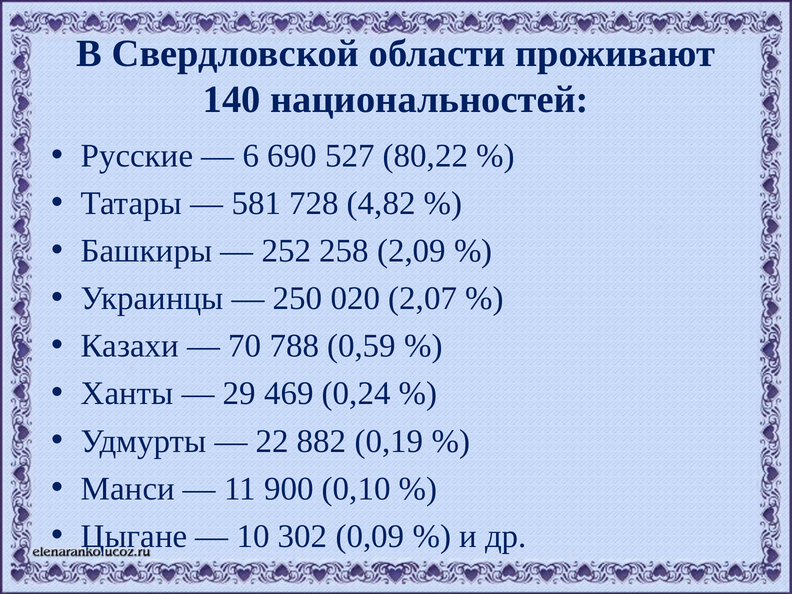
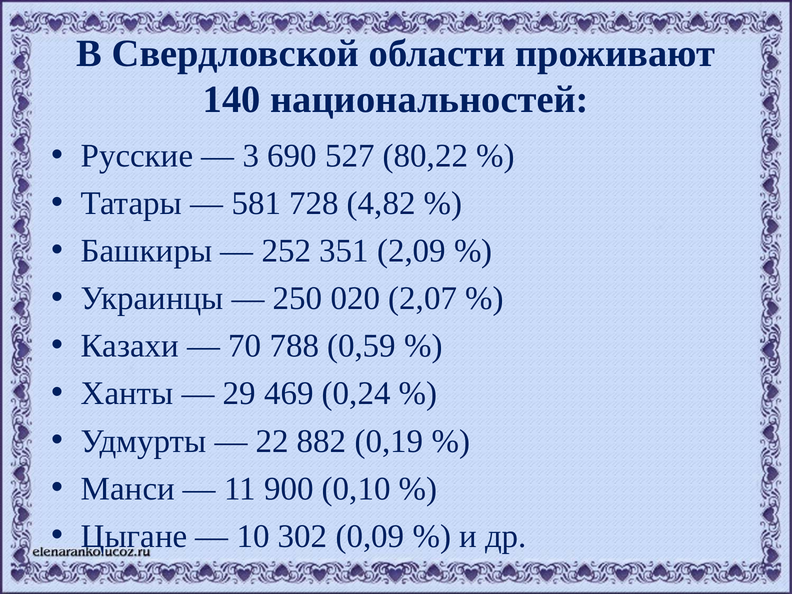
6: 6 -> 3 (251, 156)
258: 258 -> 351 (344, 251)
